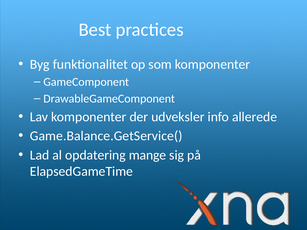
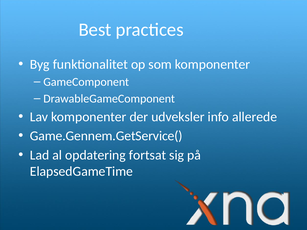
Game.Balance.GetService(: Game.Balance.GetService( -> Game.Gennem.GetService( (106, 136)
mange: mange -> fortsat (148, 155)
